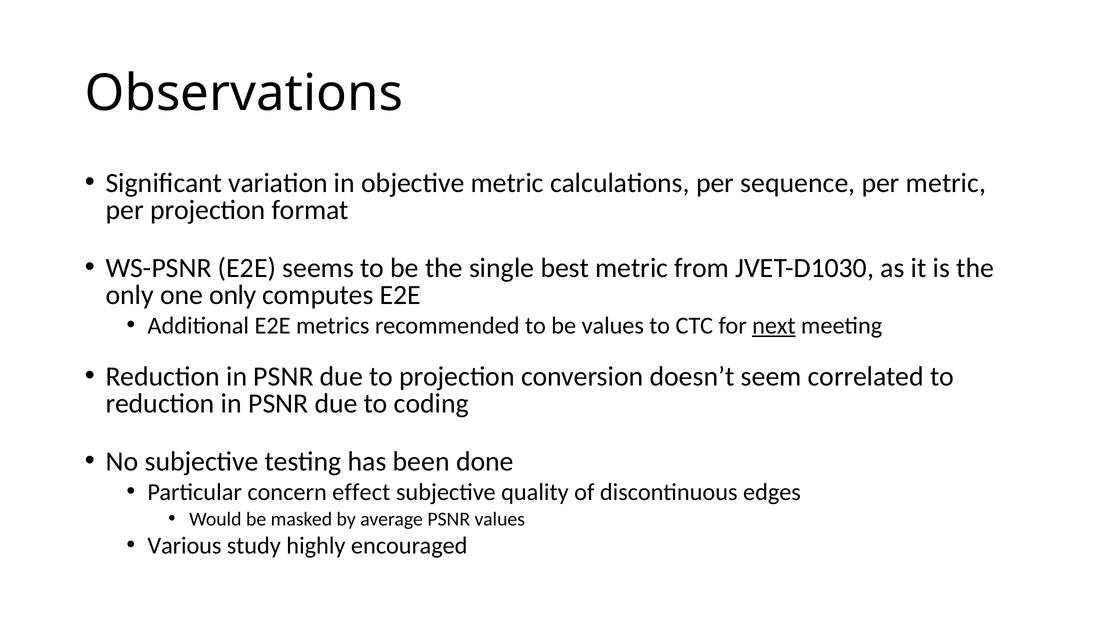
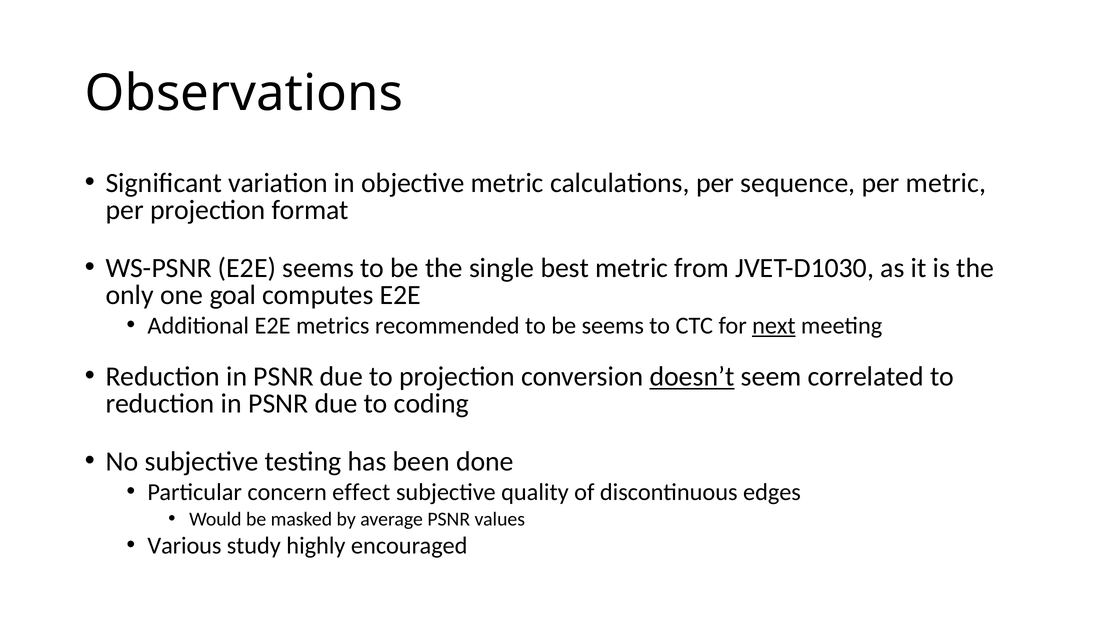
one only: only -> goal (233, 295)
be values: values -> seems (613, 326)
doesn’t underline: none -> present (692, 377)
